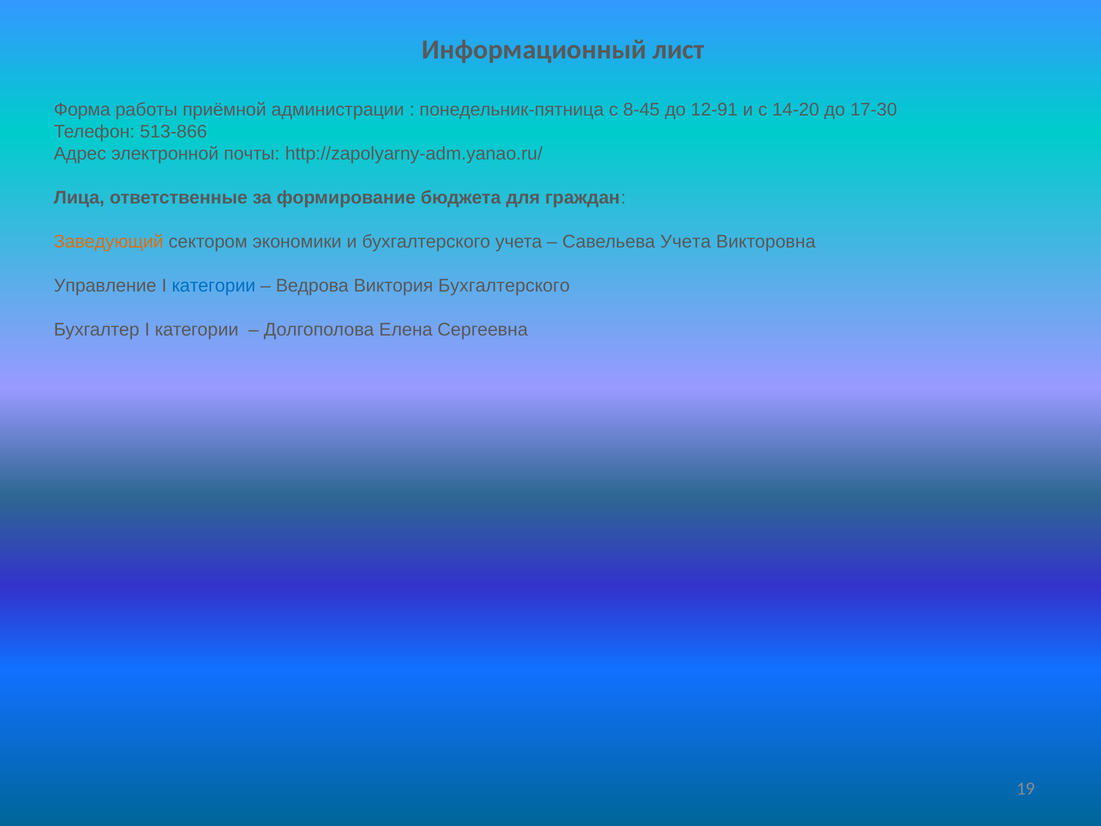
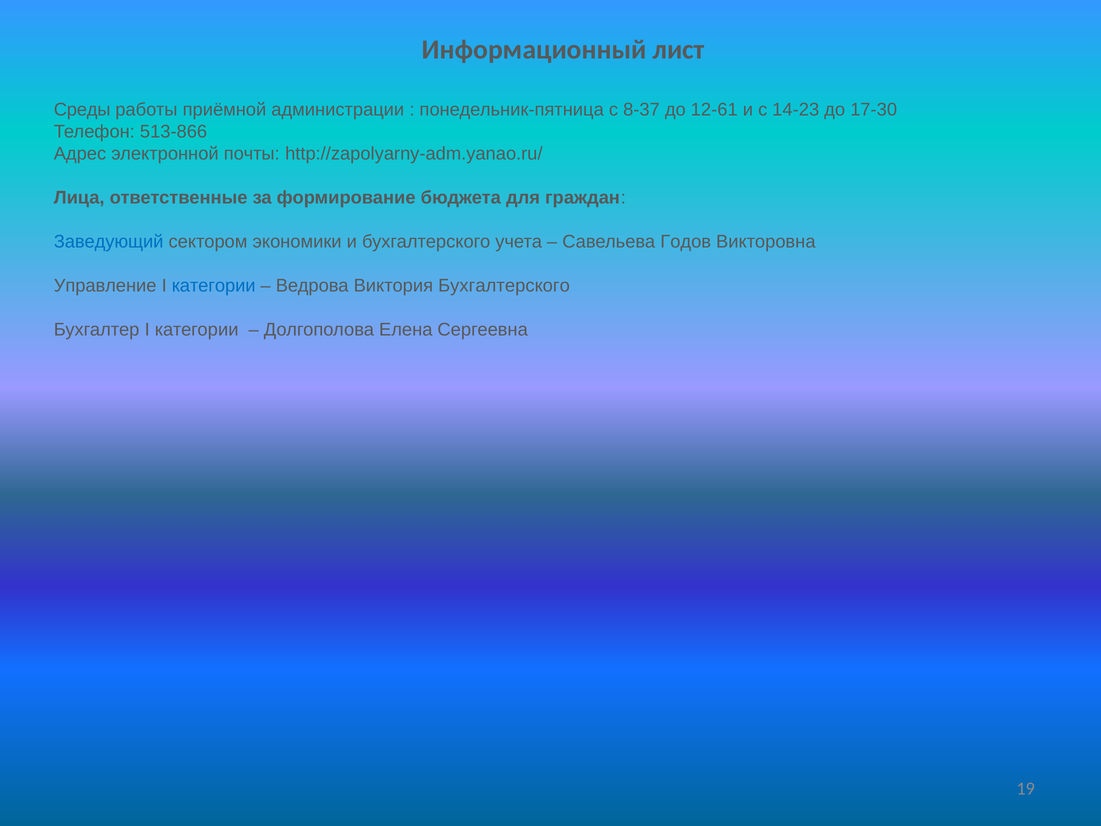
Форма: Форма -> Среды (82, 110)
8-45: 8-45 -> 8-37 (641, 110)
12-91: 12-91 -> 12-61 (714, 110)
14-20: 14-20 -> 14-23 (796, 110)
Заведующий colour: orange -> blue (109, 242)
Савельева Учета: Учета -> Годов (686, 242)
